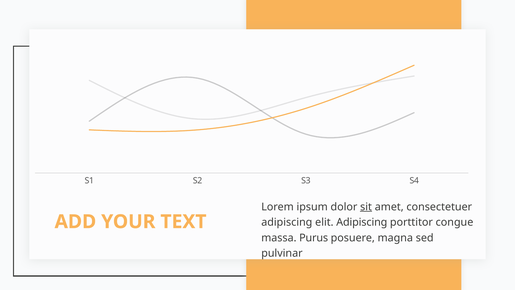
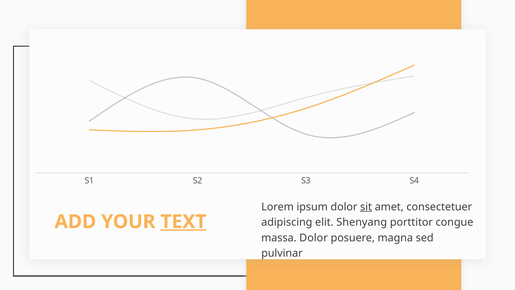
TEXT underline: none -> present (183, 222)
elit Adipiscing: Adipiscing -> Shenyang (362, 222)
massa Purus: Purus -> Dolor (314, 238)
